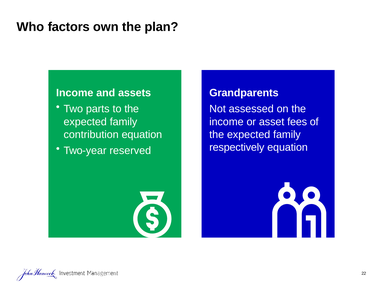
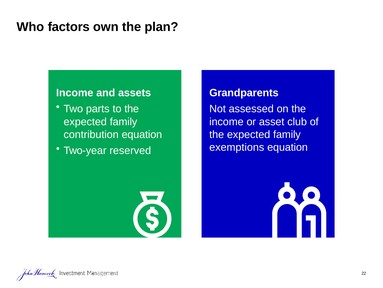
fees: fees -> club (297, 121)
respectively: respectively -> exemptions (237, 147)
